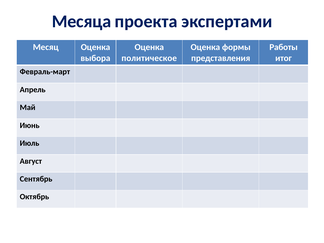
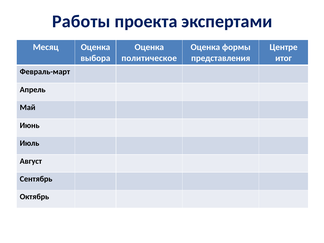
Месяца: Месяца -> Работы (81, 21)
Работы: Работы -> Центре (284, 47)
